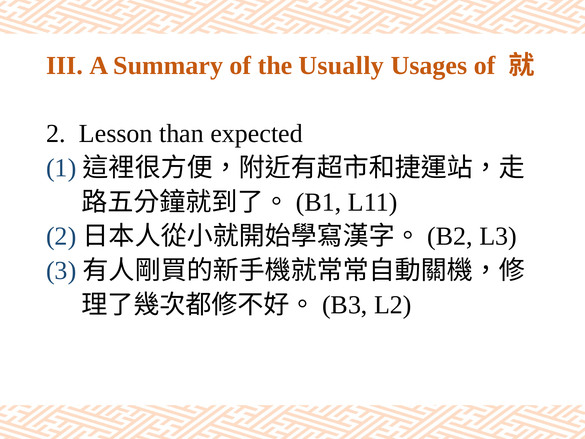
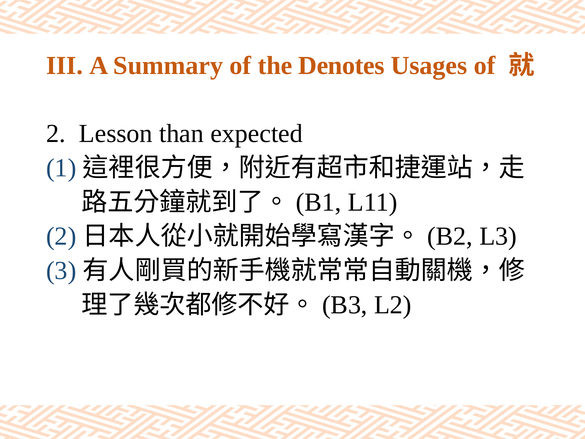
Usually: Usually -> Denotes (341, 66)
